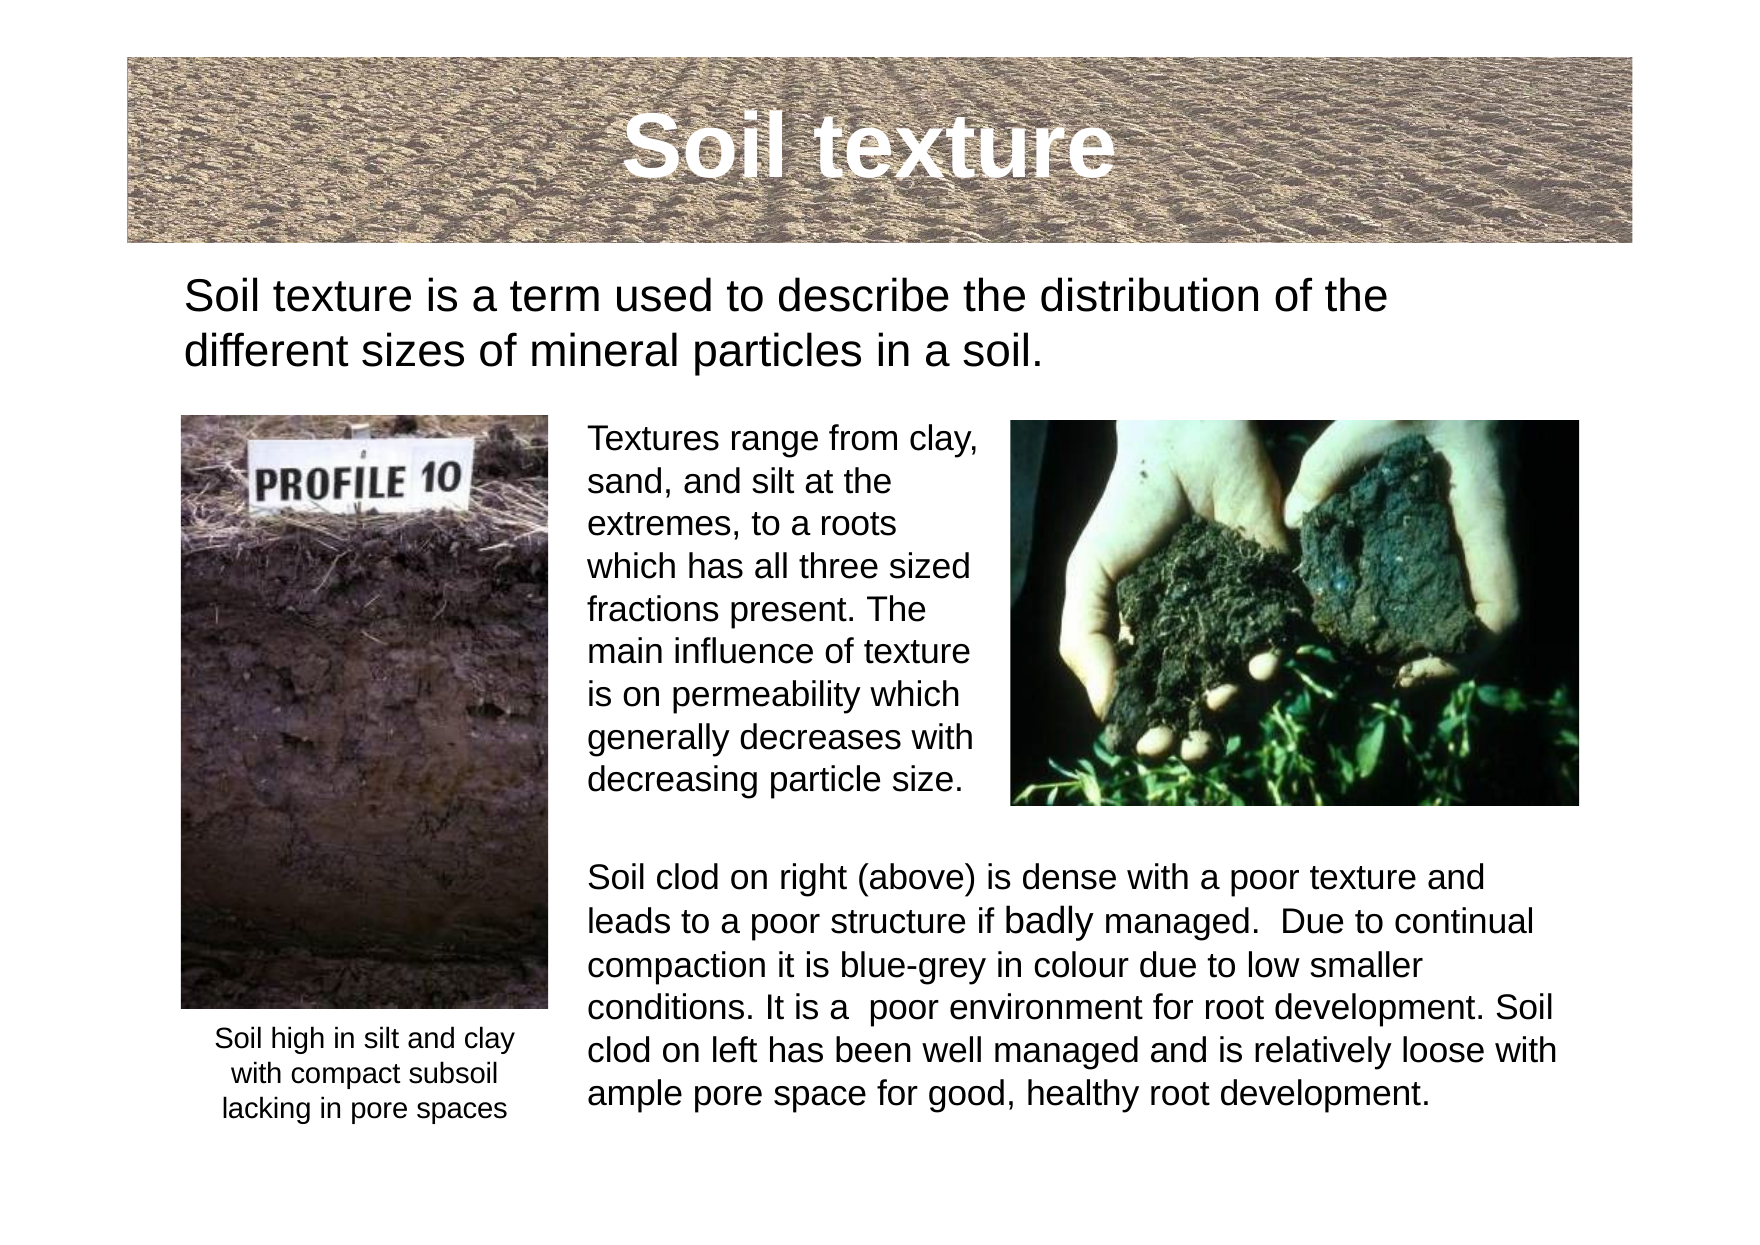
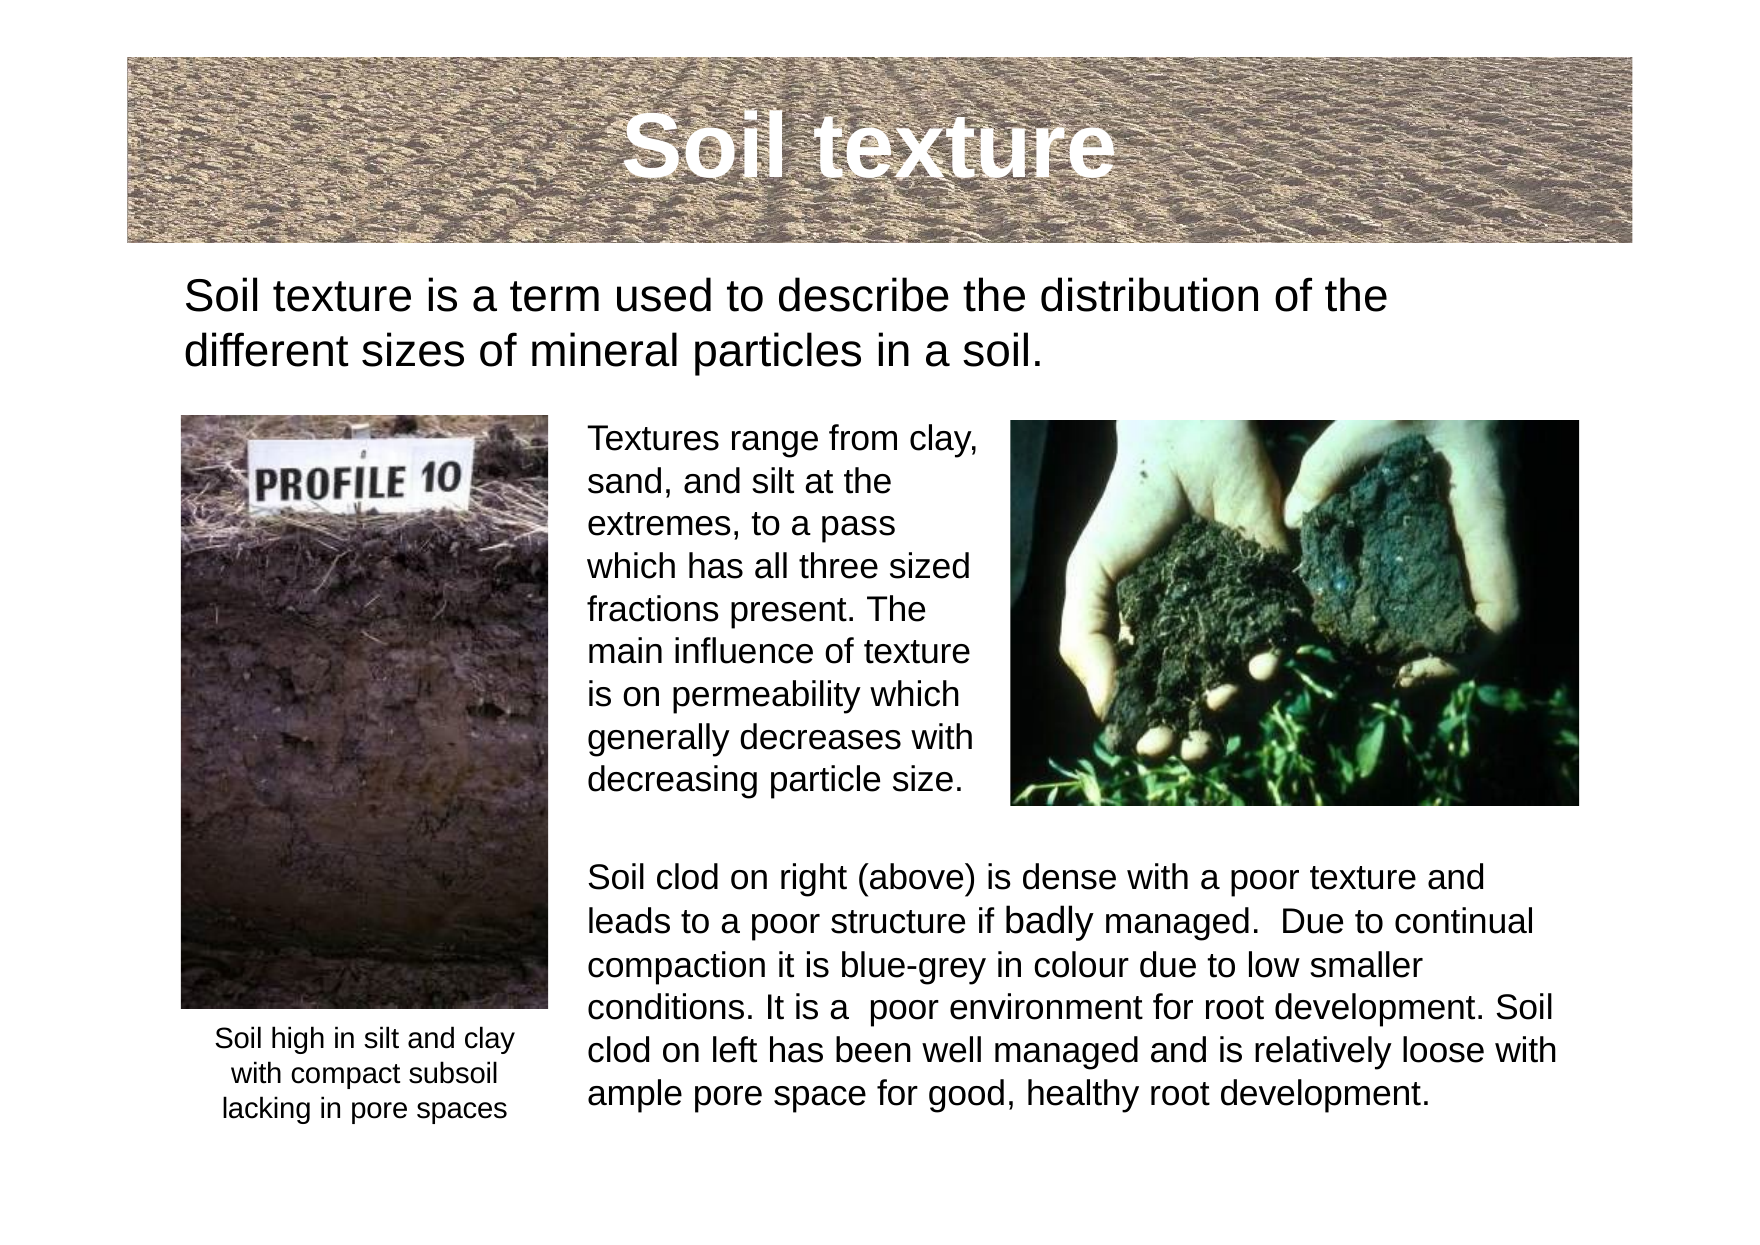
roots: roots -> pass (858, 524)
